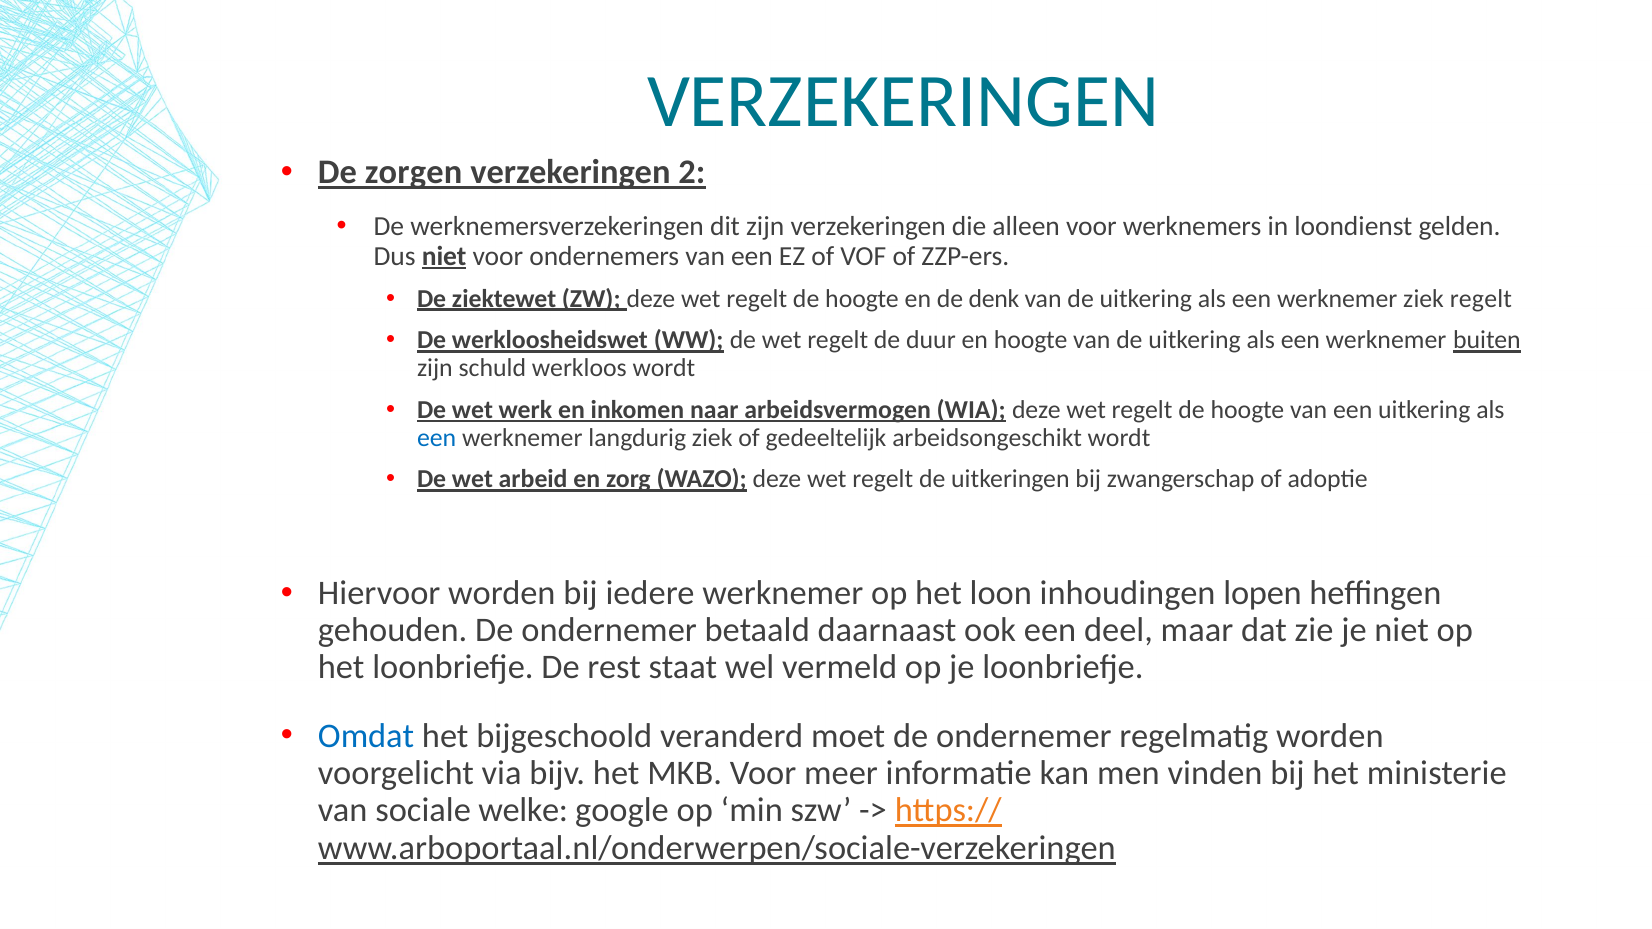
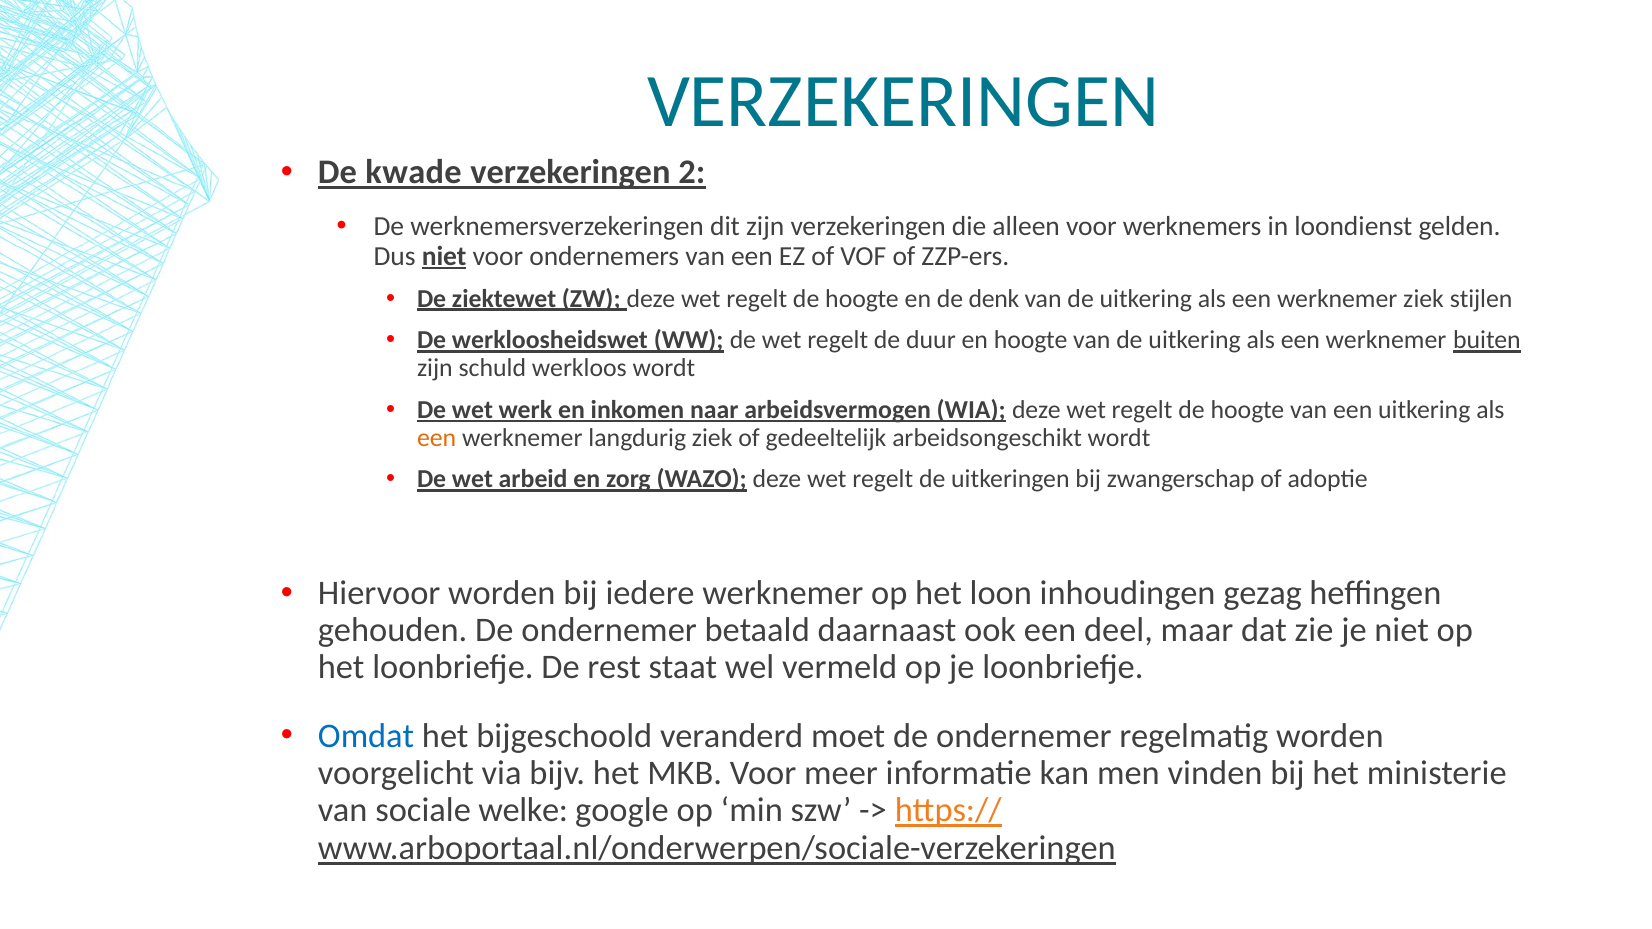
zorgen: zorgen -> kwade (414, 172)
ziek regelt: regelt -> stijlen (1481, 299)
een colour: blue -> orange (437, 438)
lopen: lopen -> gezag (1263, 593)
